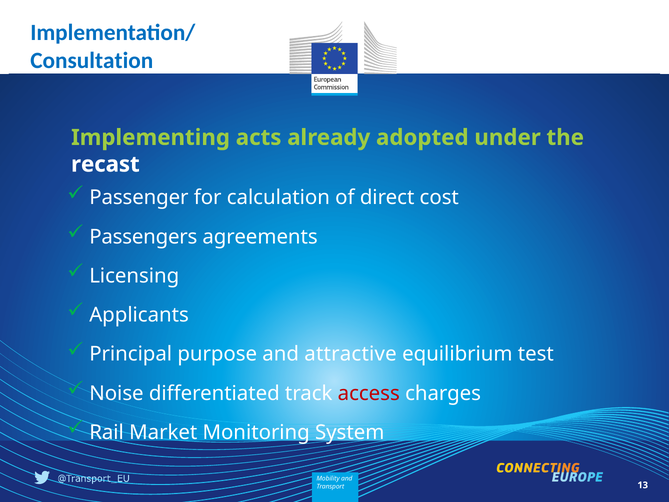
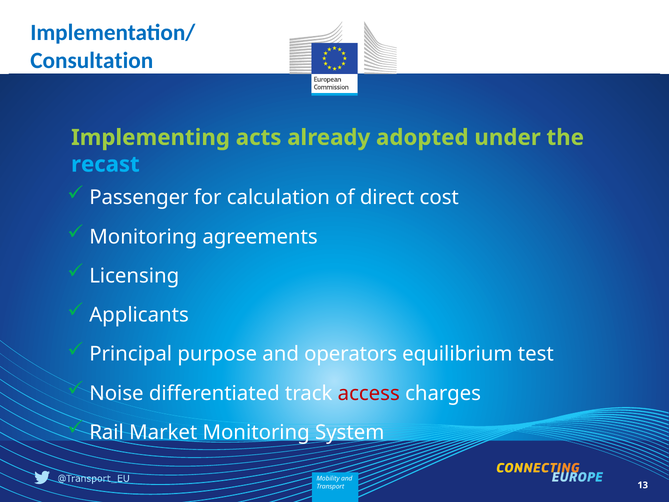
recast colour: white -> light blue (105, 164)
Passengers: Passengers -> Monitoring (143, 237)
attractive: attractive -> operators (351, 354)
